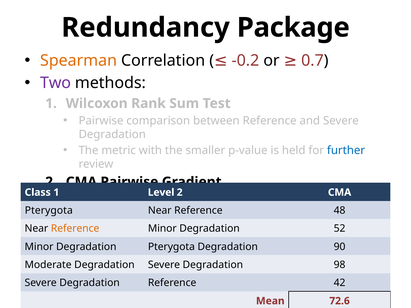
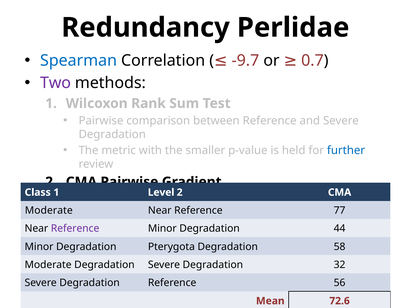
Package: Package -> Perlidae (293, 28)
Spearman colour: orange -> blue (79, 61)
-0.2: -0.2 -> -9.7 (245, 61)
Pterygota: Pterygota -> Moderate (49, 211)
48: 48 -> 77 (340, 211)
Reference colour: orange -> purple (75, 229)
52: 52 -> 44 (340, 229)
90: 90 -> 58 (340, 247)
98: 98 -> 32 (340, 265)
42: 42 -> 56 (340, 283)
